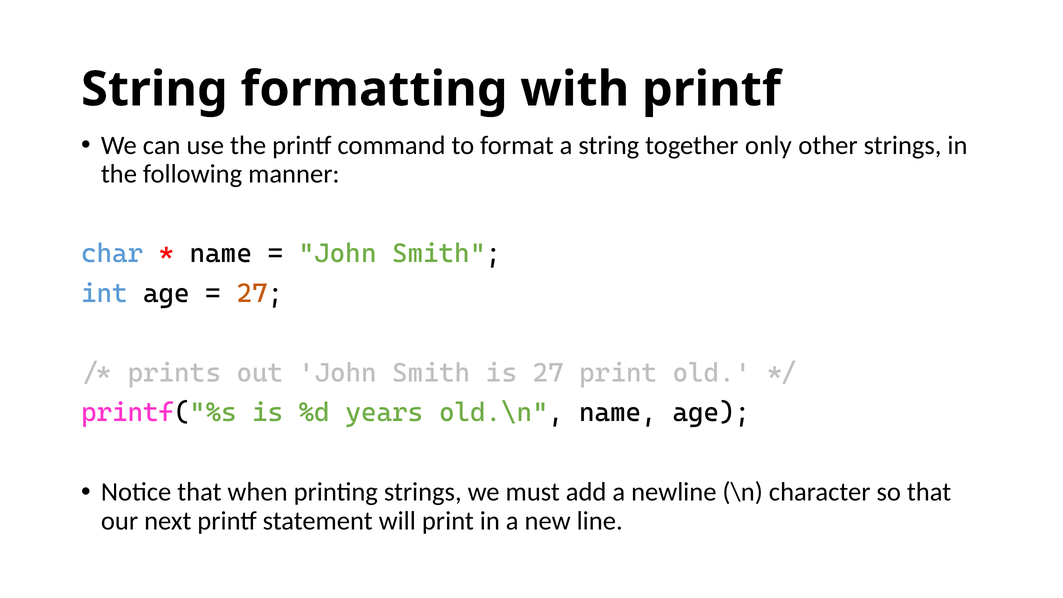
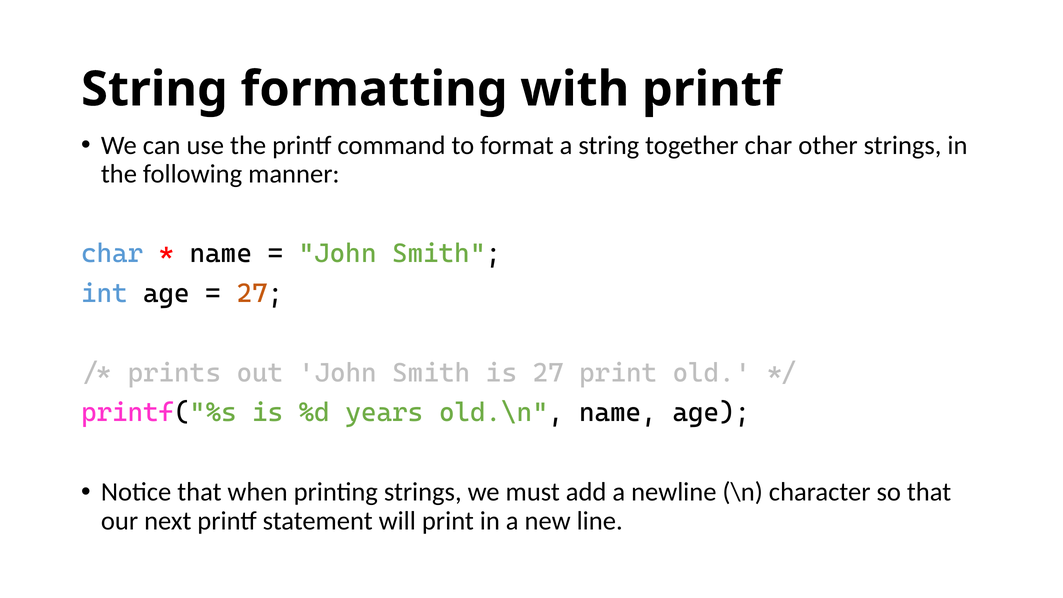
together only: only -> char (768, 145)
